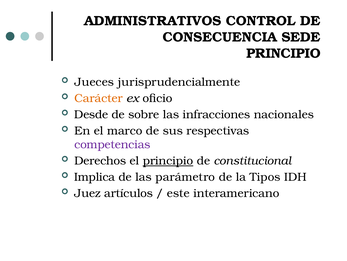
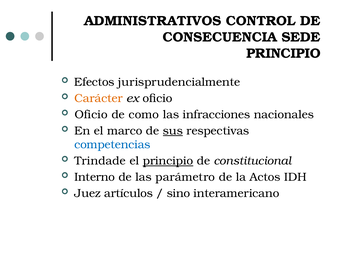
Jueces: Jueces -> Efectos (94, 82)
Desde: Desde -> Oficio (91, 114)
sobre: sobre -> como (144, 114)
sus underline: none -> present (173, 130)
competencias colour: purple -> blue (112, 144)
Derechos: Derechos -> Trindade (100, 160)
Implica: Implica -> Interno (95, 177)
Tipos: Tipos -> Actos (265, 177)
este: este -> sino (178, 193)
